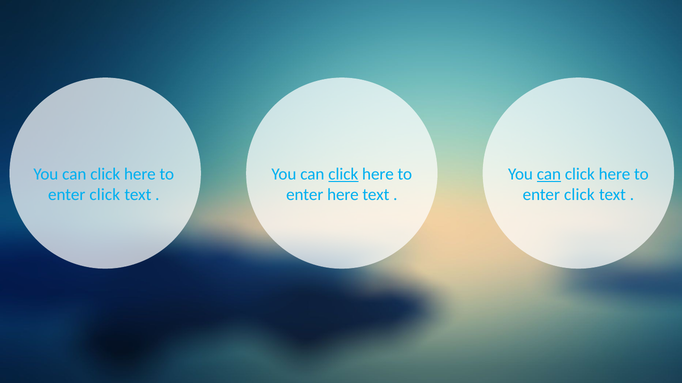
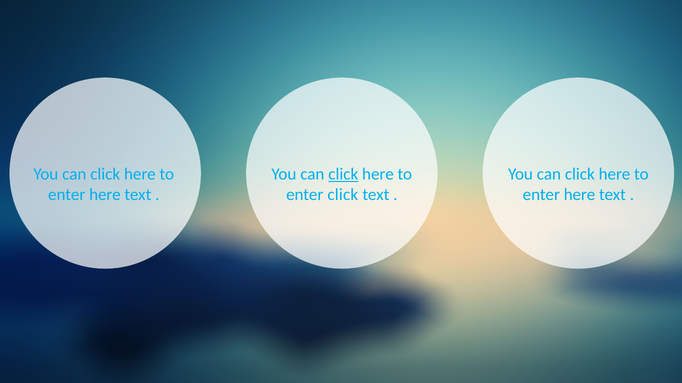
can underline: present -> none (549, 174)
click: click -> here (105, 195)
enter here: here -> click (343, 195)
click: click -> here (580, 195)
